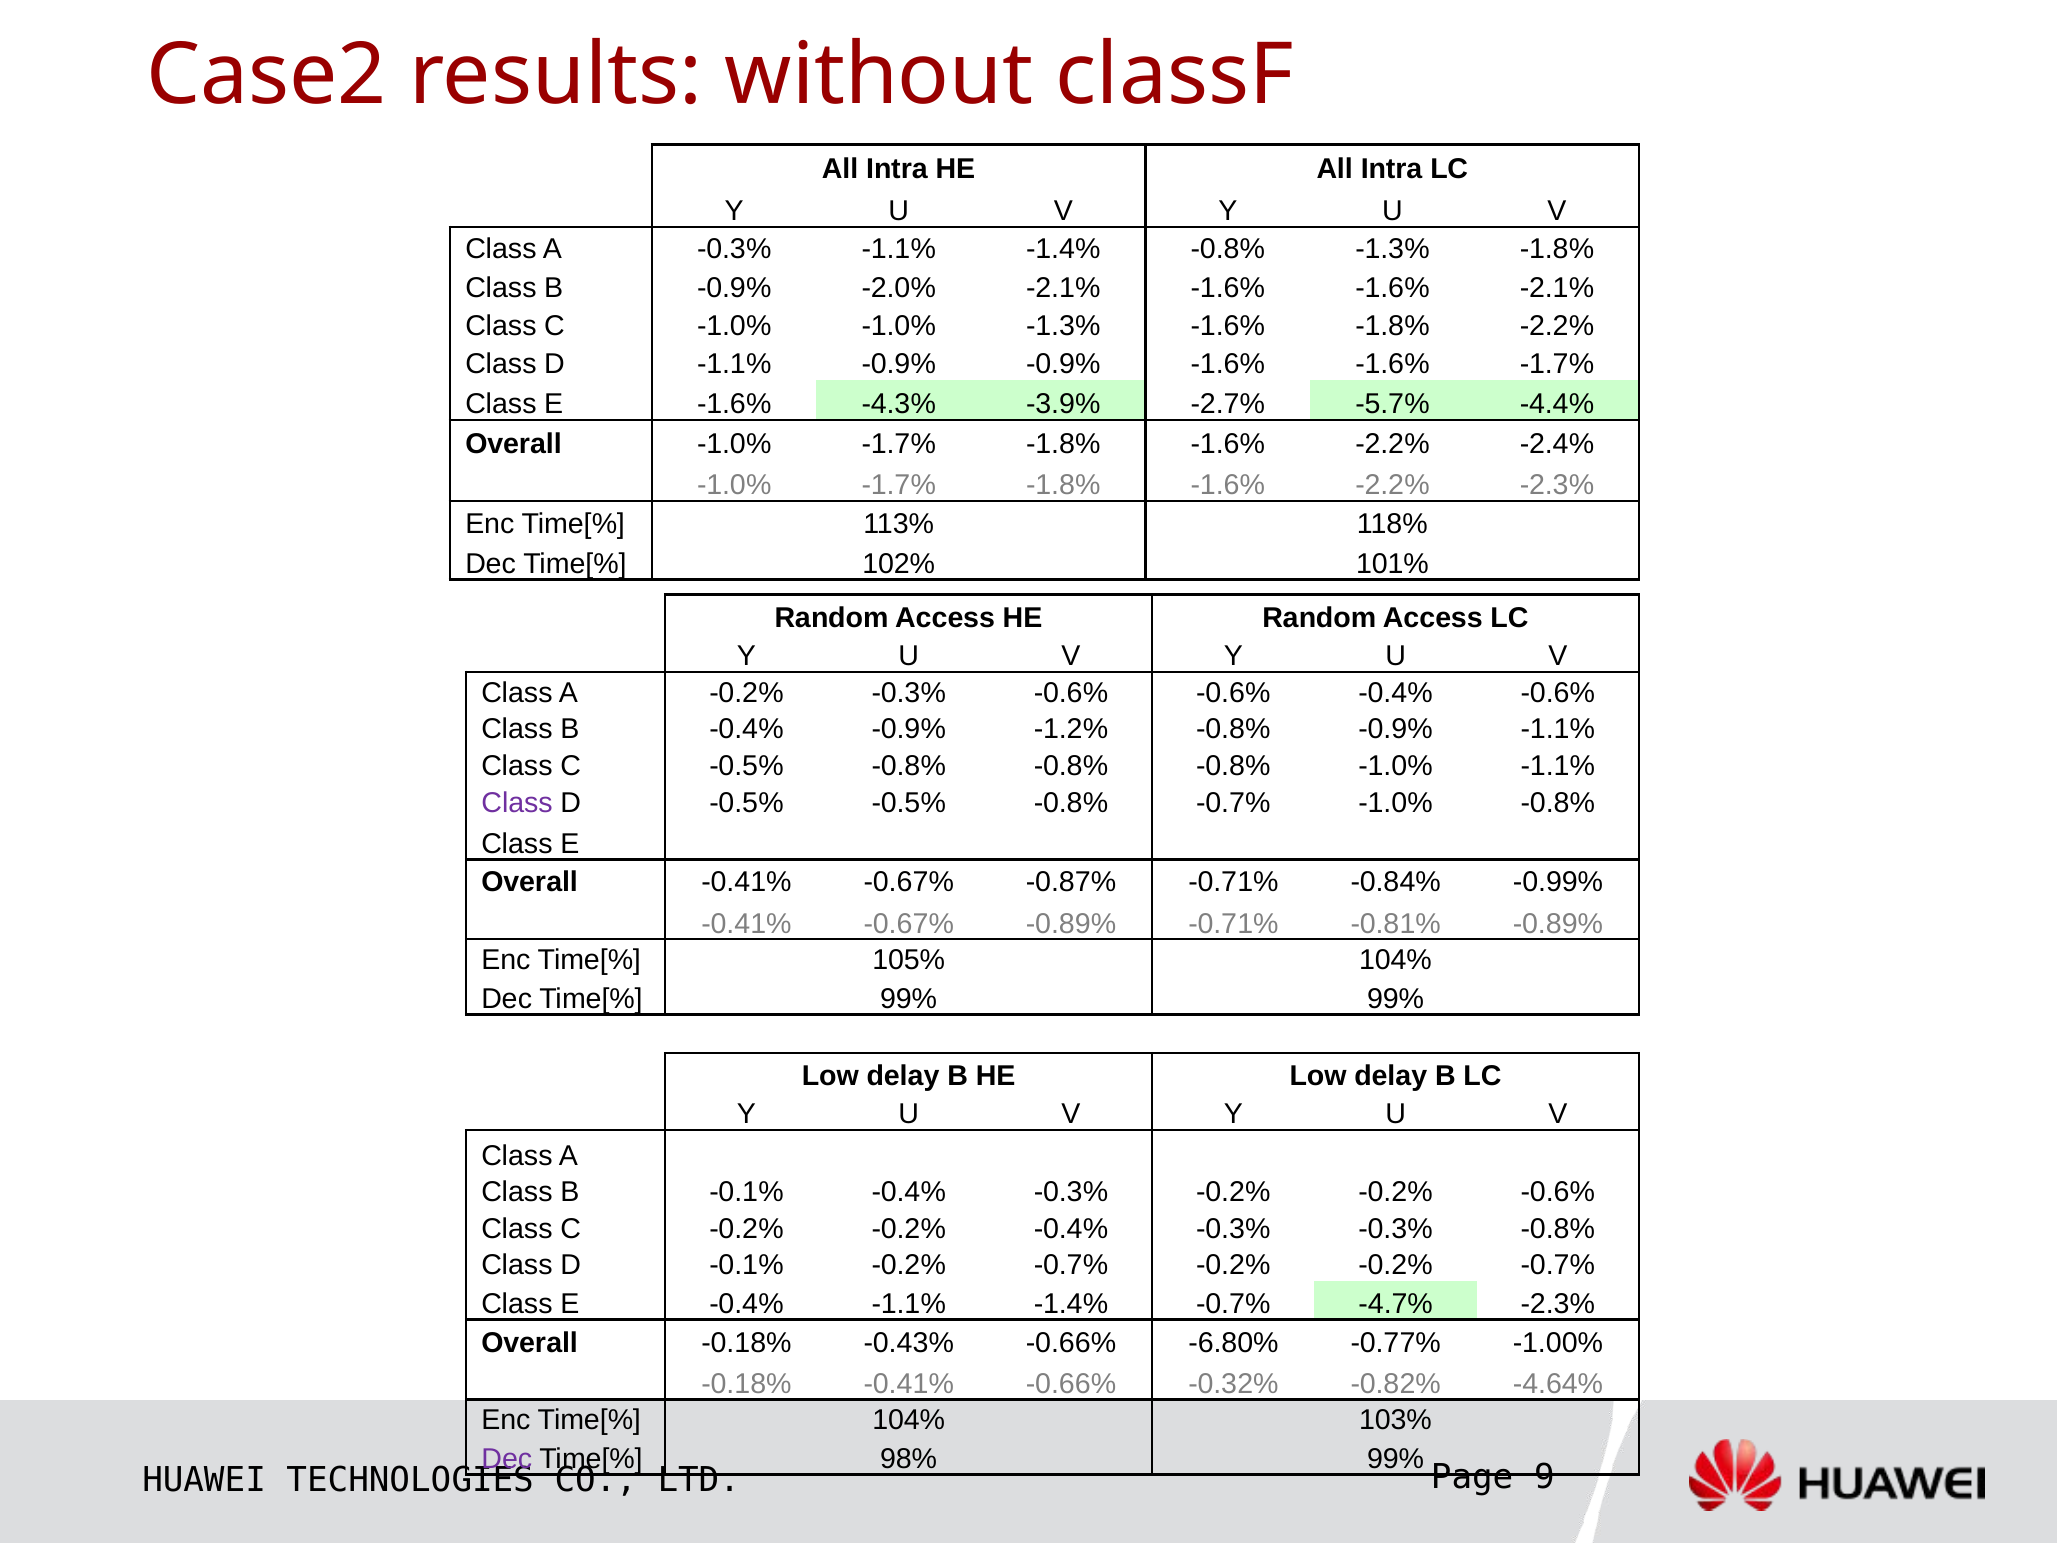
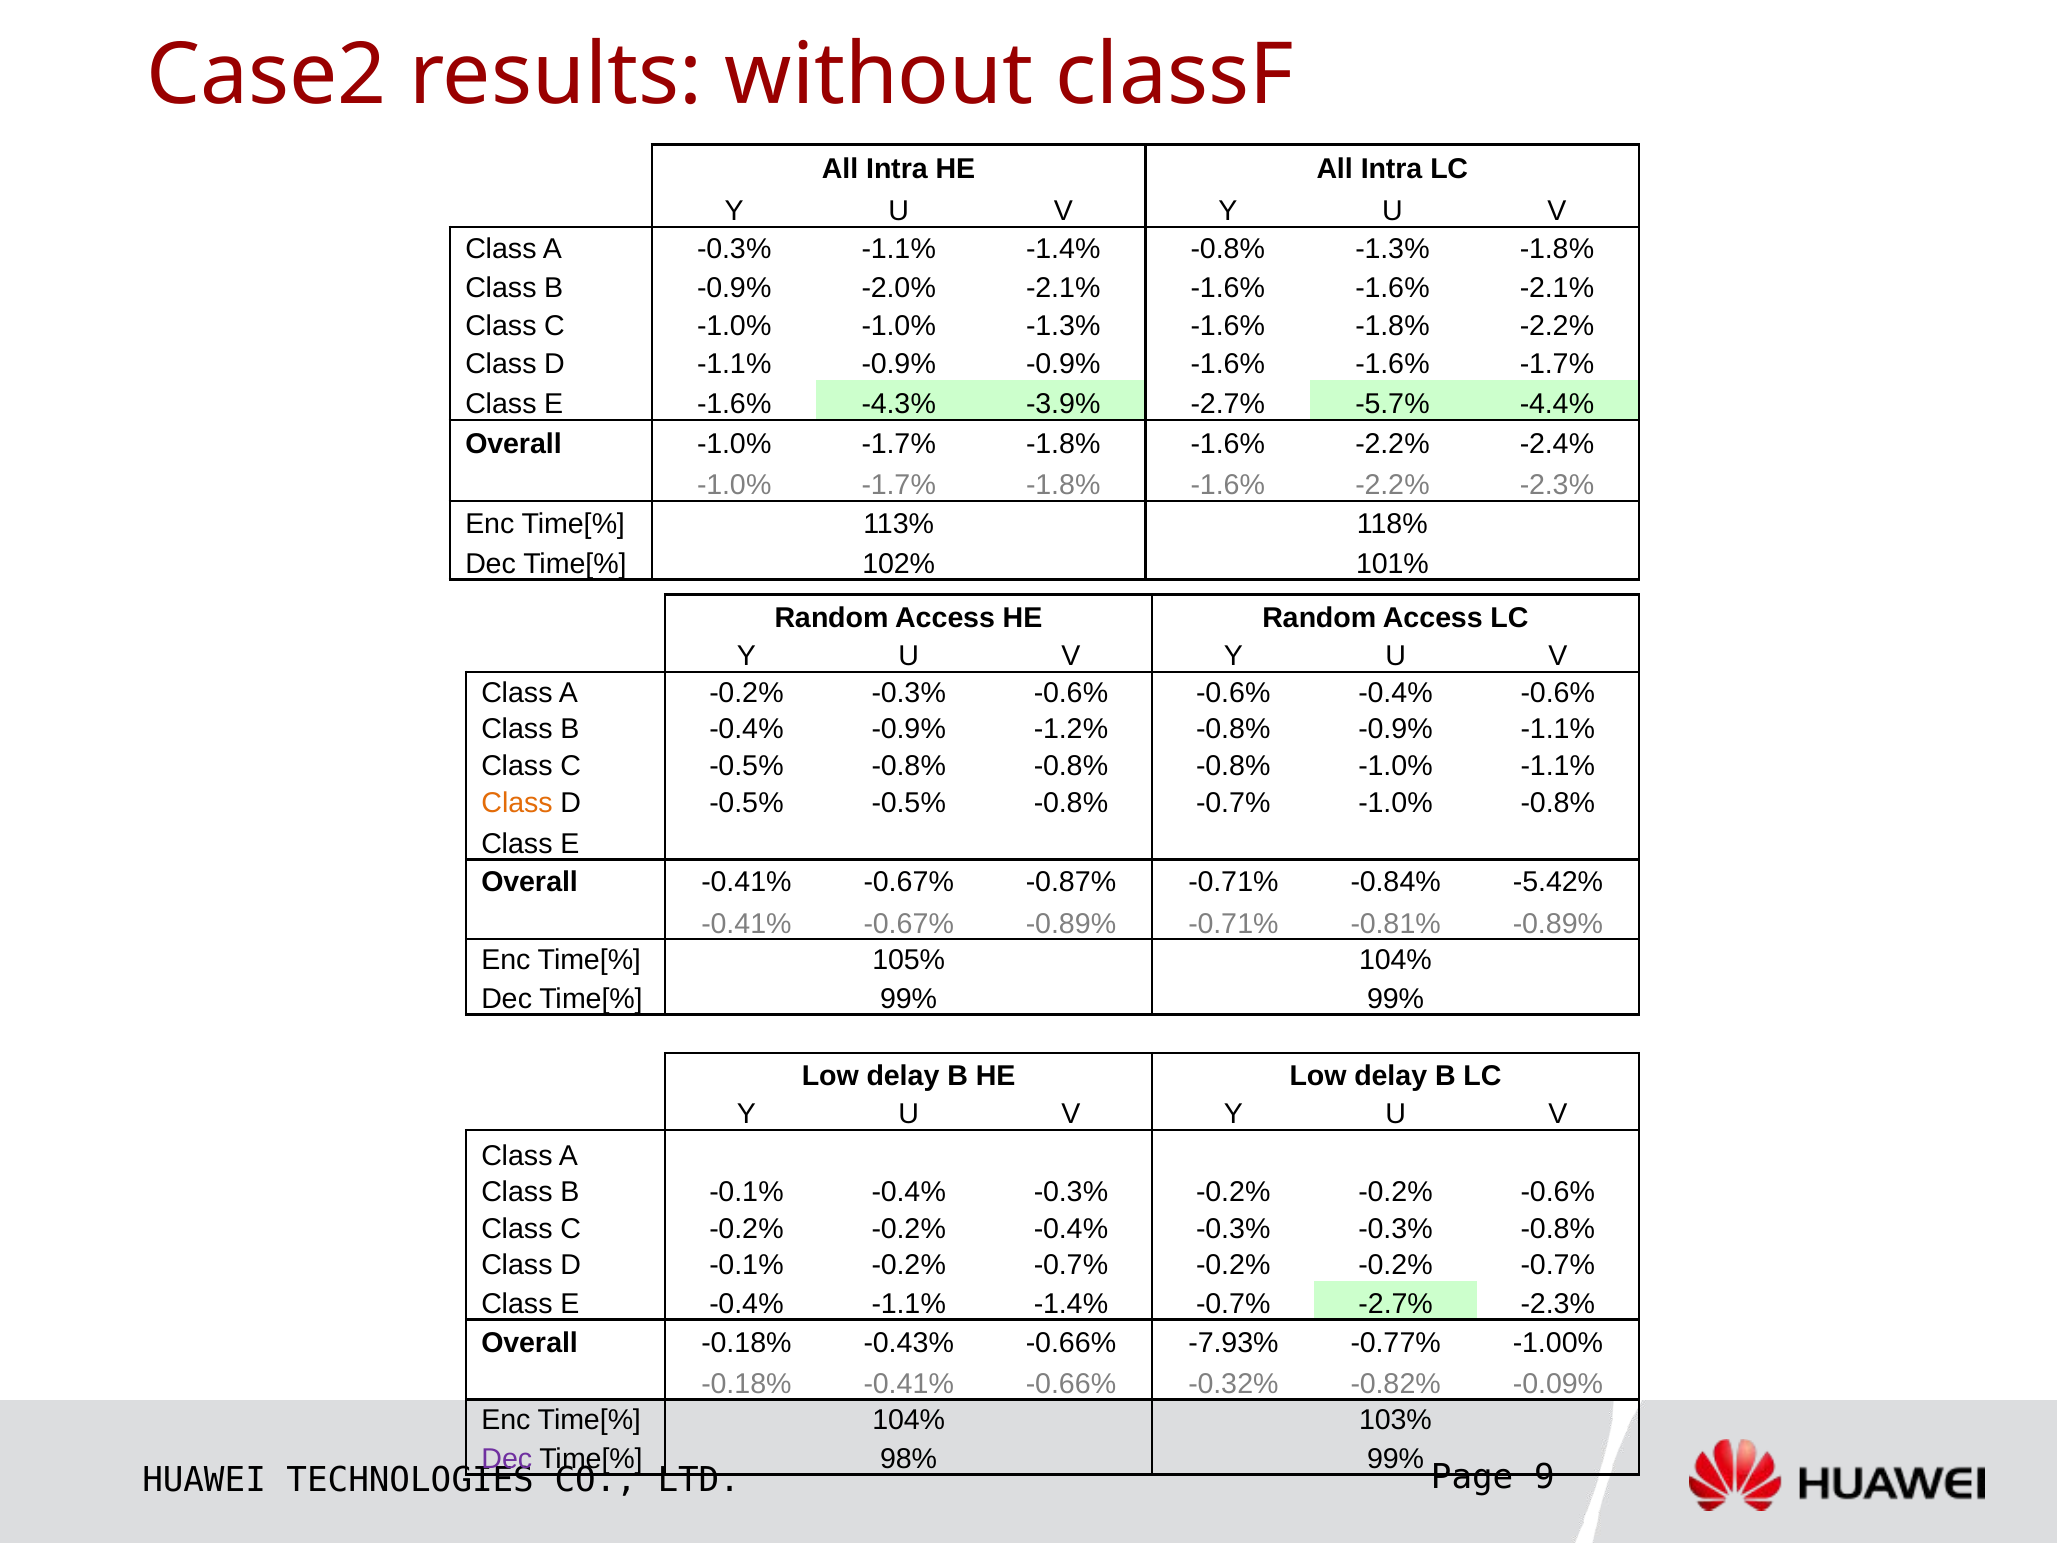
Class colour: purple -> orange (517, 803)
-0.99%: -0.99% -> -5.42% (1558, 882)
-0.7% -4.7%: -4.7% -> -2.7% (1396, 1304)
-6.80%: -6.80% -> -7.93% (1233, 1342)
-4.64%: -4.64% -> -0.09% (1558, 1384)
